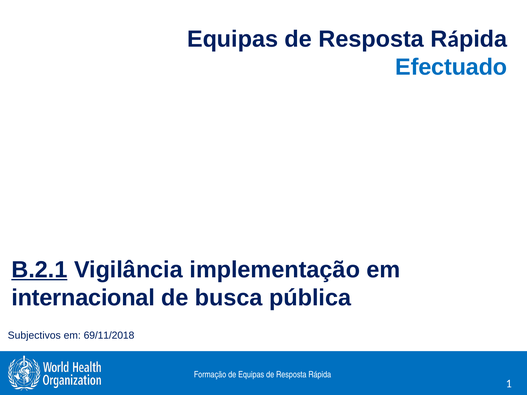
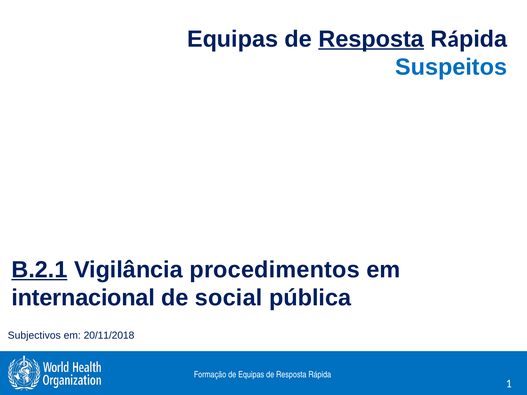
Resposta underline: none -> present (371, 39)
Efectuado: Efectuado -> Suspeitos (451, 67)
implementação: implementação -> procedimentos (275, 270)
busca: busca -> social (229, 298)
69/11/2018: 69/11/2018 -> 20/11/2018 (109, 336)
